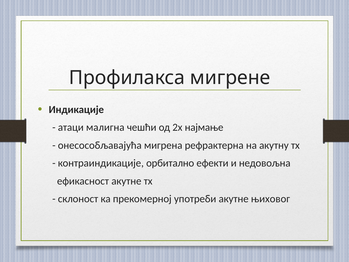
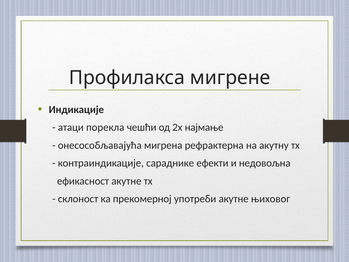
малигна: малигна -> пoрeклa (105, 127)
орбитално: орбитално -> сaрaдникe (170, 163)
